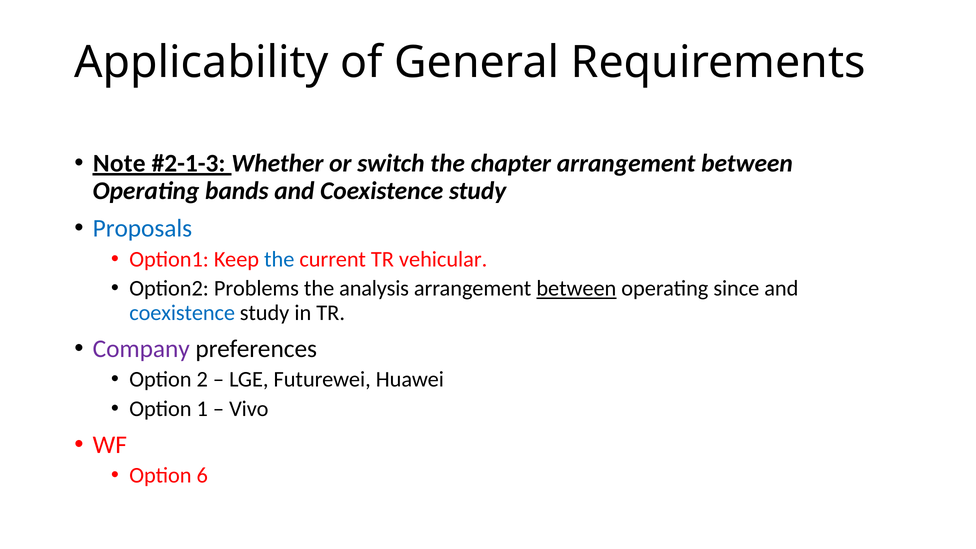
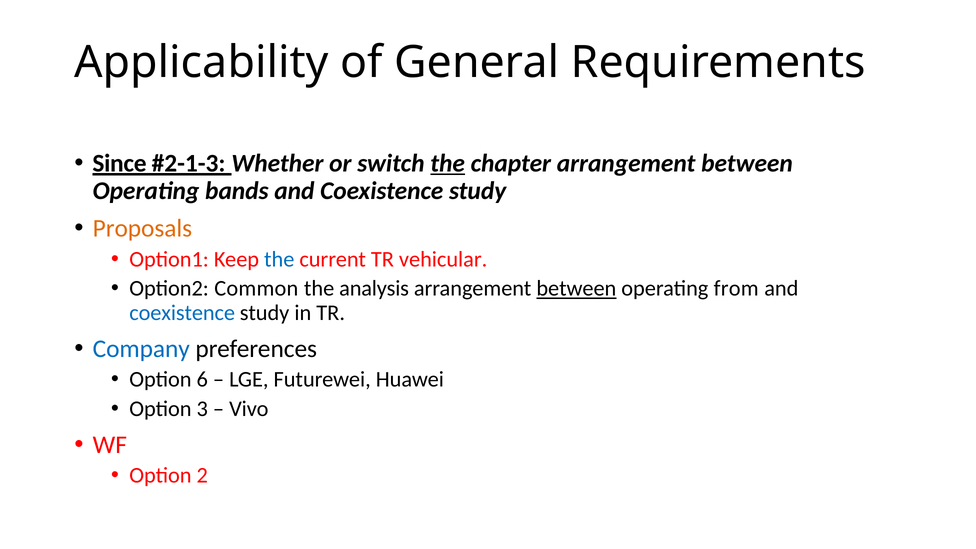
Note: Note -> Since (120, 163)
the underline: none -> present (448, 163)
Proposals colour: blue -> orange (142, 228)
Problems: Problems -> Common (256, 289)
since: since -> from (736, 289)
Company colour: purple -> blue (141, 349)
2: 2 -> 6 (202, 379)
1: 1 -> 3 (202, 409)
6: 6 -> 2 (202, 476)
